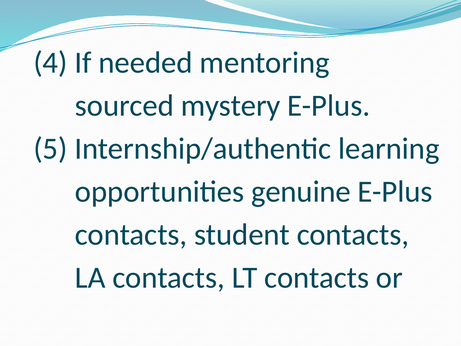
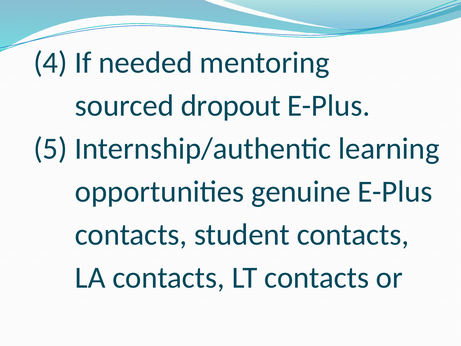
mystery: mystery -> dropout (231, 106)
